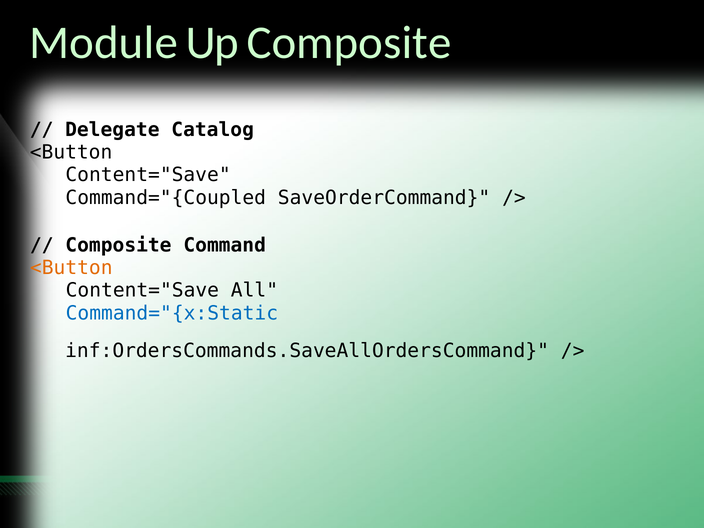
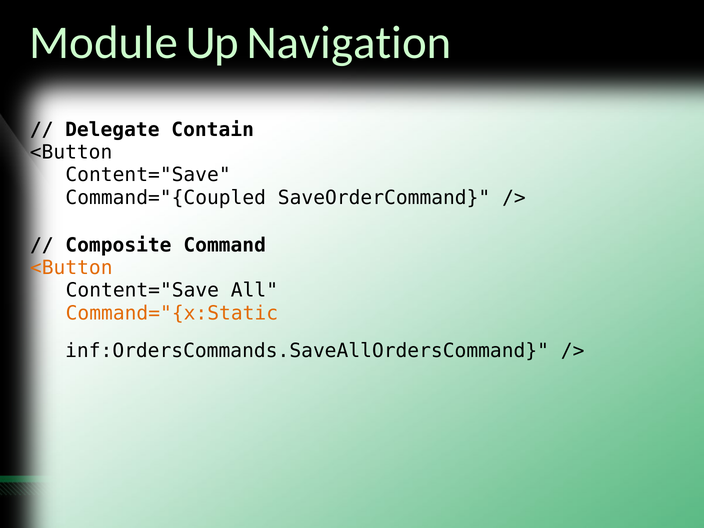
Up Composite: Composite -> Navigation (349, 43)
Catalog: Catalog -> Contain (213, 130)
Command="{x:Static colour: blue -> orange (172, 313)
